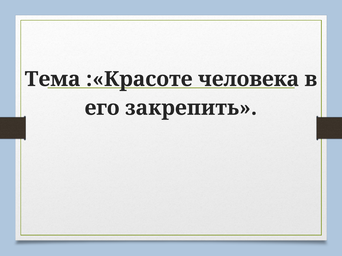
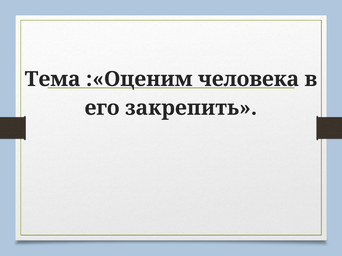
:«Красоте: :«Красоте -> :«Оценим (139, 79)
